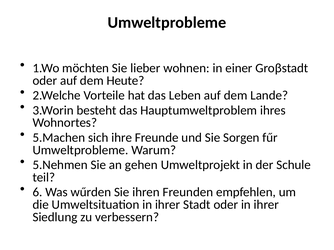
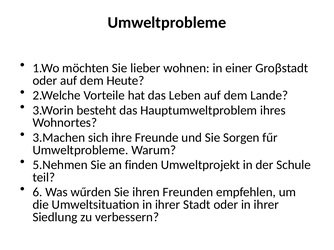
5.Machen: 5.Machen -> 3.Machen (59, 138)
gehen: gehen -> finden (141, 165)
